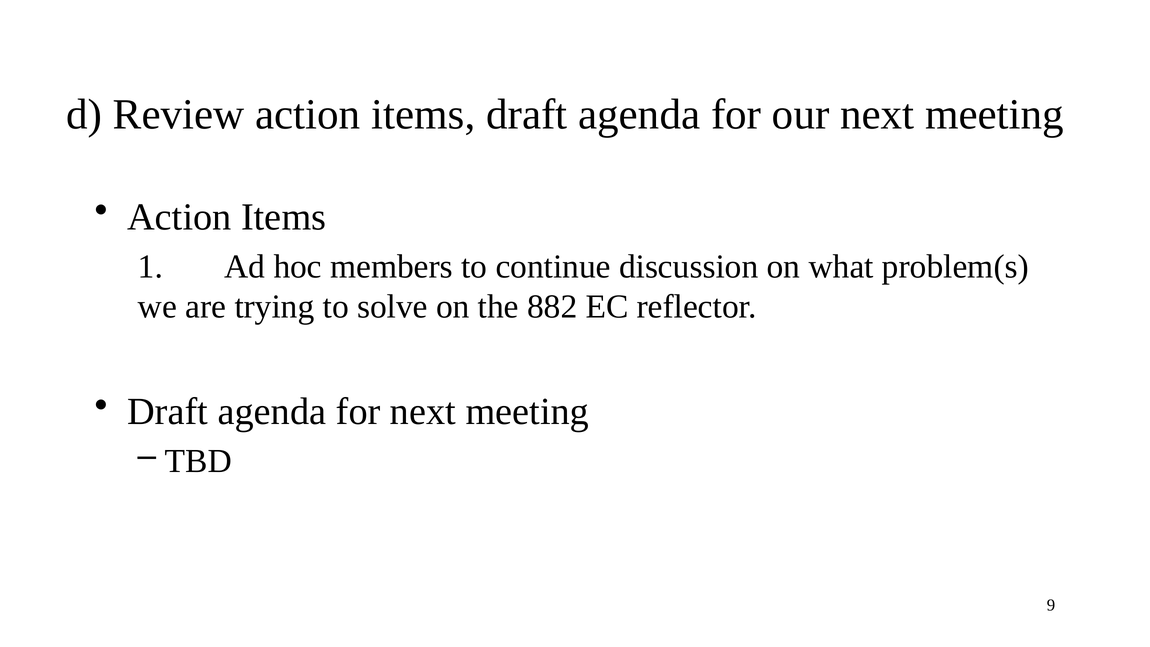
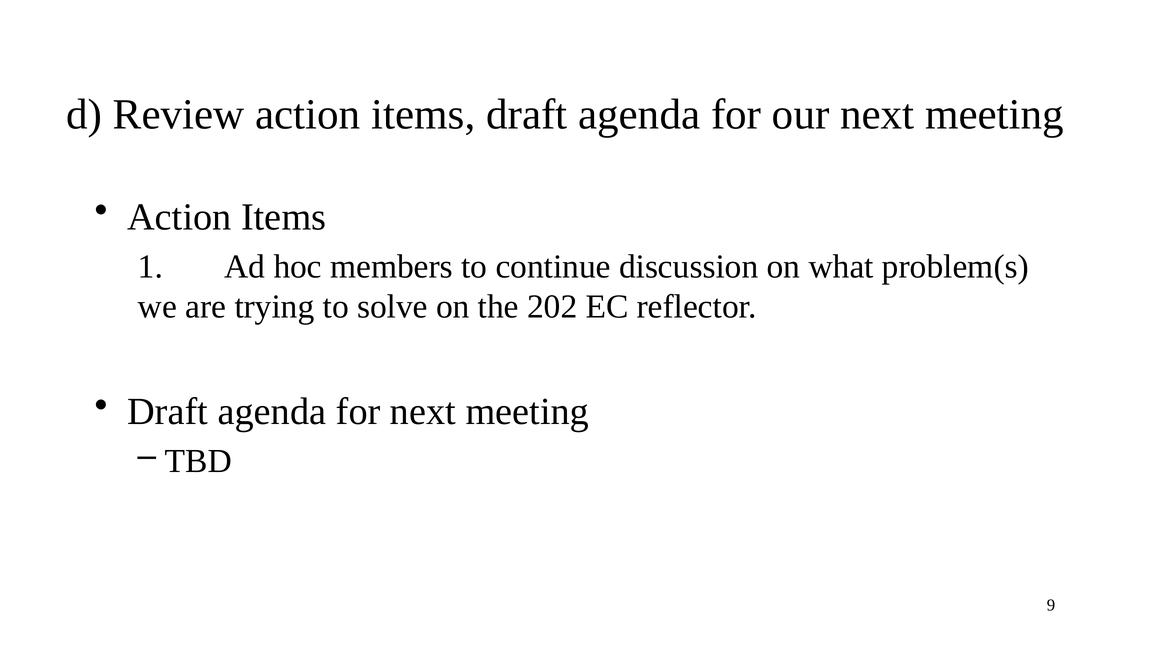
882: 882 -> 202 (552, 307)
